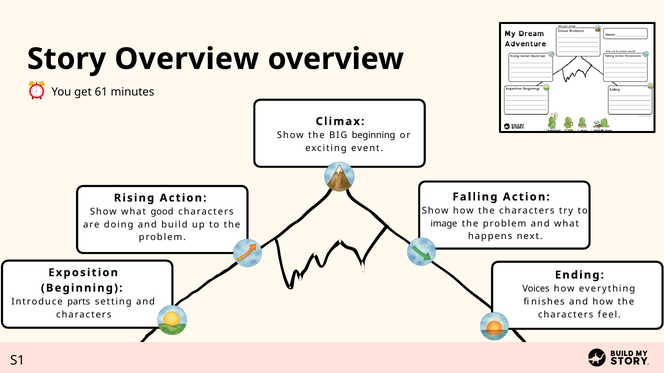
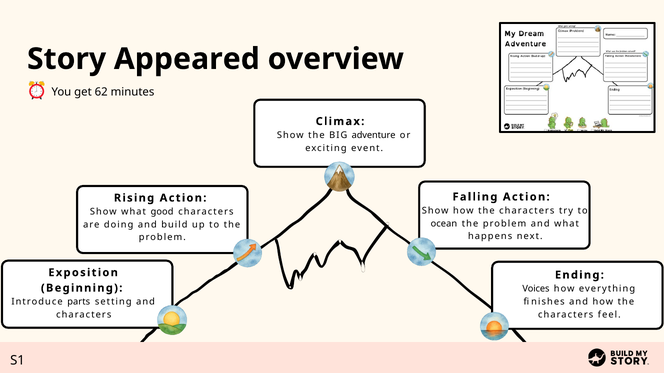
Story Overview: Overview -> Appeared (187, 59)
61: 61 -> 62 (101, 92)
BIG beginning: beginning -> adventure (374, 135)
image: image -> ocean (444, 224)
